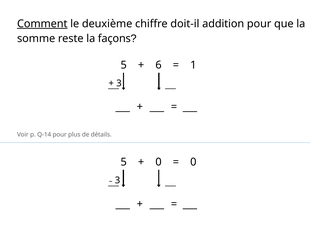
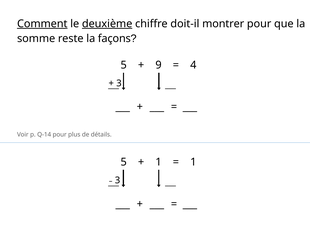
deuxième underline: none -> present (107, 24)
addition: addition -> montrer (223, 24)
6: 6 -> 9 (158, 65)
1: 1 -> 4 (193, 65)
0: 0 -> 1 (158, 162)
0: 0 -> 1 (193, 162)
